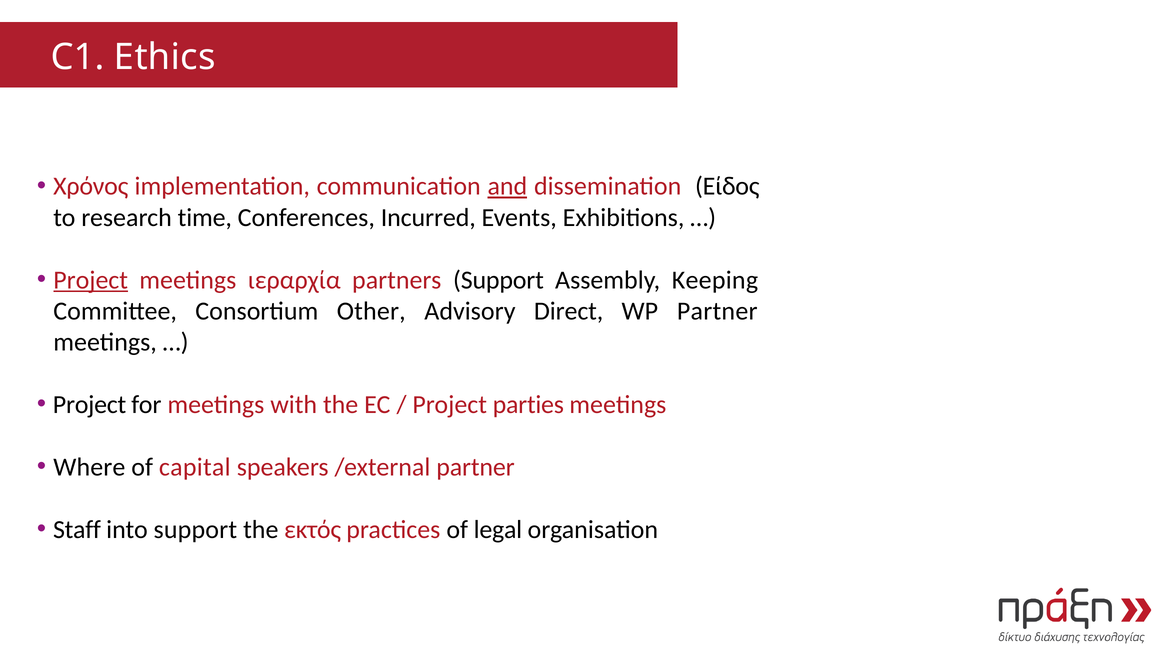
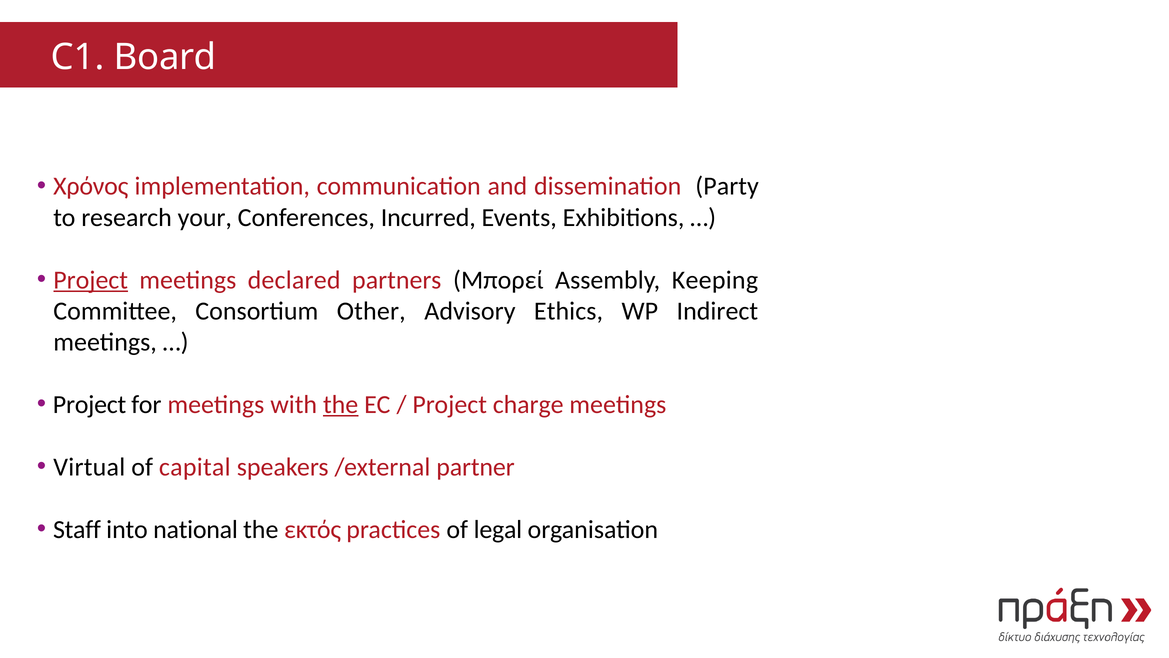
Ethics: Ethics -> Board (165, 57)
and underline: present -> none (507, 186)
Είδος: Είδος -> Party (727, 186)
time: time -> your (205, 217)
ιεραρχία: ιεραρχία -> declared (294, 280)
partners Support: Support -> Μπορεί (498, 280)
Direct: Direct -> Ethics (569, 311)
WP Partner: Partner -> Indirect (717, 311)
the underline: none -> present (341, 404)
parties: parties -> charge (528, 404)
Where: Where -> Virtual (89, 467)
into support: support -> national (196, 529)
